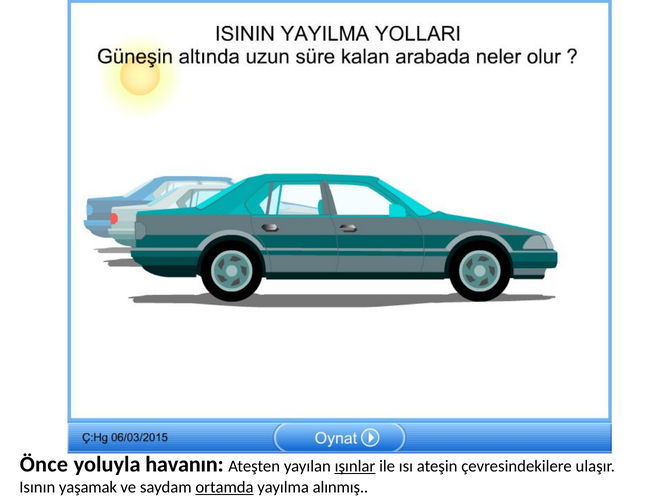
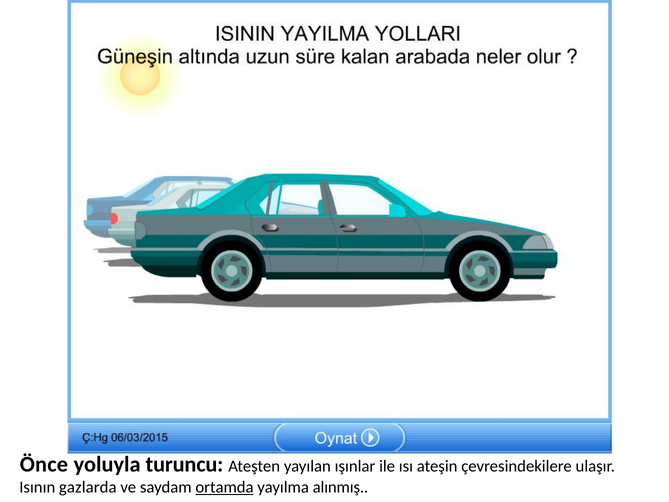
havanın: havanın -> turuncu (184, 464)
ışınlar underline: present -> none (355, 466)
yaşamak: yaşamak -> gazlarda (88, 487)
